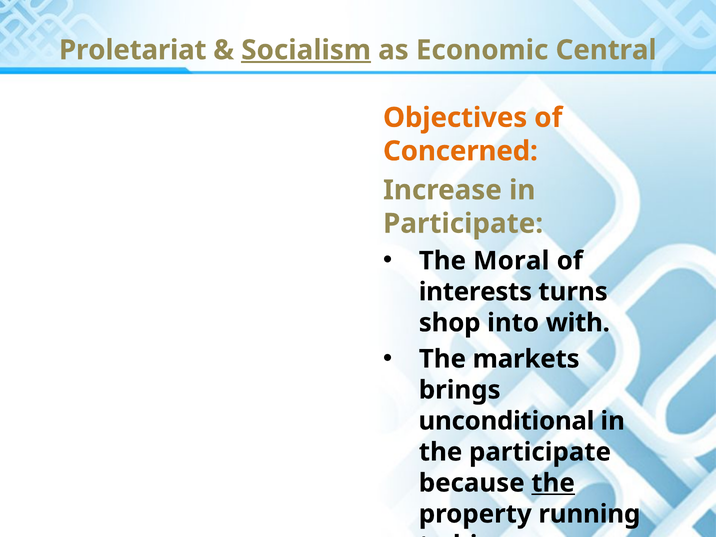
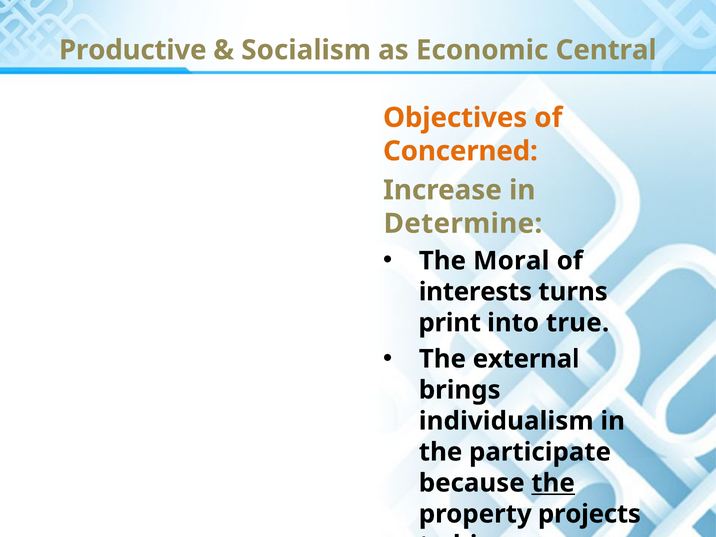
Proletariat: Proletariat -> Productive (133, 50)
Socialism underline: present -> none (306, 50)
Participate: Participate -> Determine (463, 224)
shop: shop -> print (450, 323)
with: with -> true (578, 323)
markets: markets -> external (526, 359)
unconditional: unconditional -> individualism (506, 421)
running: running -> projects (589, 514)
